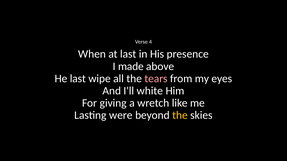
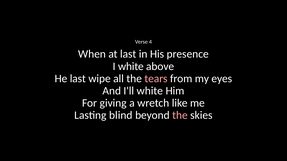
I made: made -> white (131, 66)
were: were -> blind (121, 116)
the colour: yellow -> pink (180, 116)
